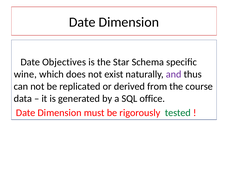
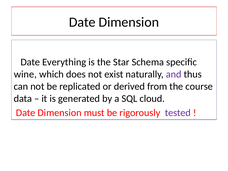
Objectives: Objectives -> Everything (64, 62)
office: office -> cloud (152, 99)
tested colour: green -> purple (178, 113)
